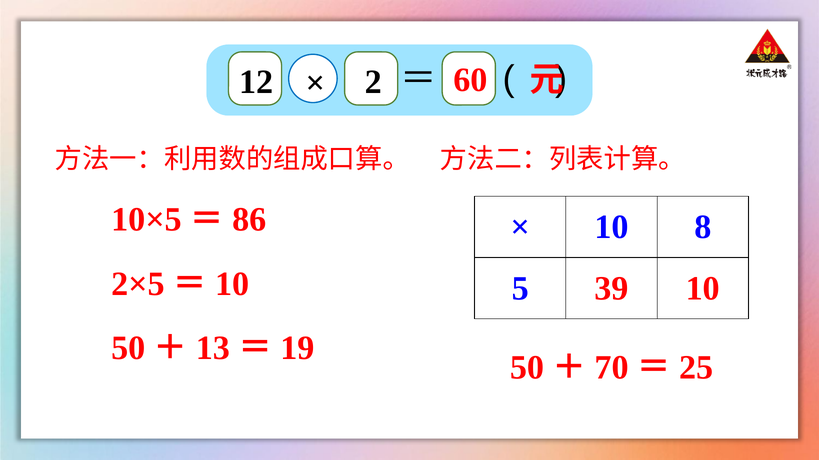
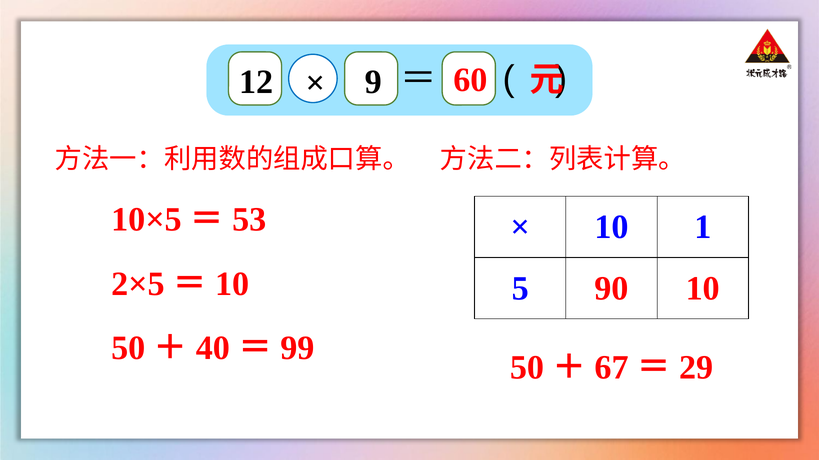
2: 2 -> 9 (373, 82)
86: 86 -> 53 (249, 220)
8: 8 -> 1 (703, 227)
39: 39 -> 90 (611, 289)
13: 13 -> 40 (213, 349)
19: 19 -> 99 (297, 349)
70: 70 -> 67 (612, 368)
25: 25 -> 29 (696, 368)
